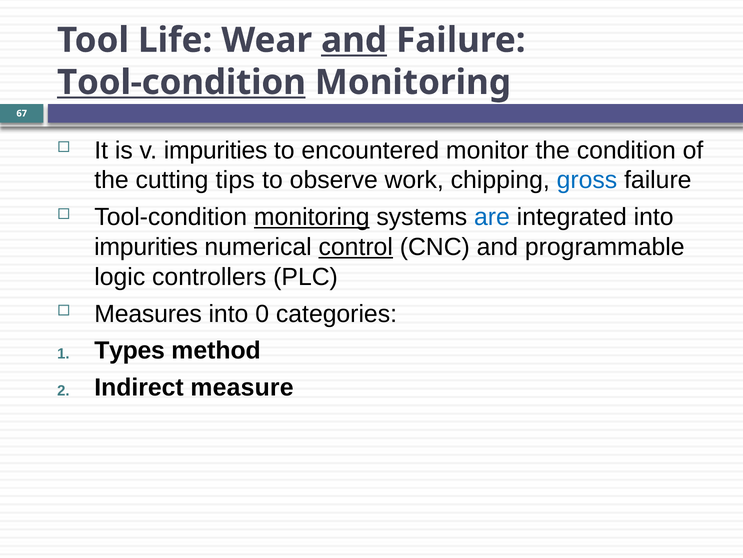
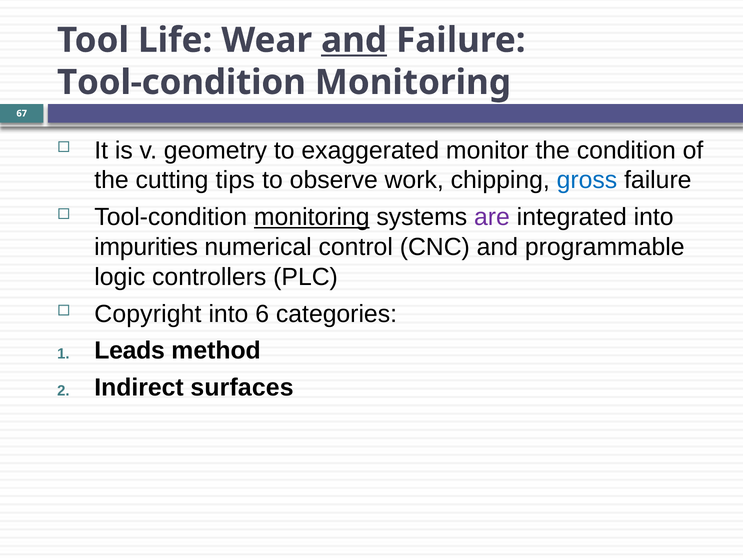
Tool-condition underline: present -> none (181, 82)
v impurities: impurities -> geometry (215, 150)
encountered: encountered -> exaggerated (370, 150)
are colour: blue -> purple (492, 217)
control underline: present -> none (356, 247)
Measures: Measures -> Copyright (148, 313)
0: 0 -> 6 (262, 313)
Types: Types -> Leads (130, 350)
measure: measure -> surfaces (242, 387)
